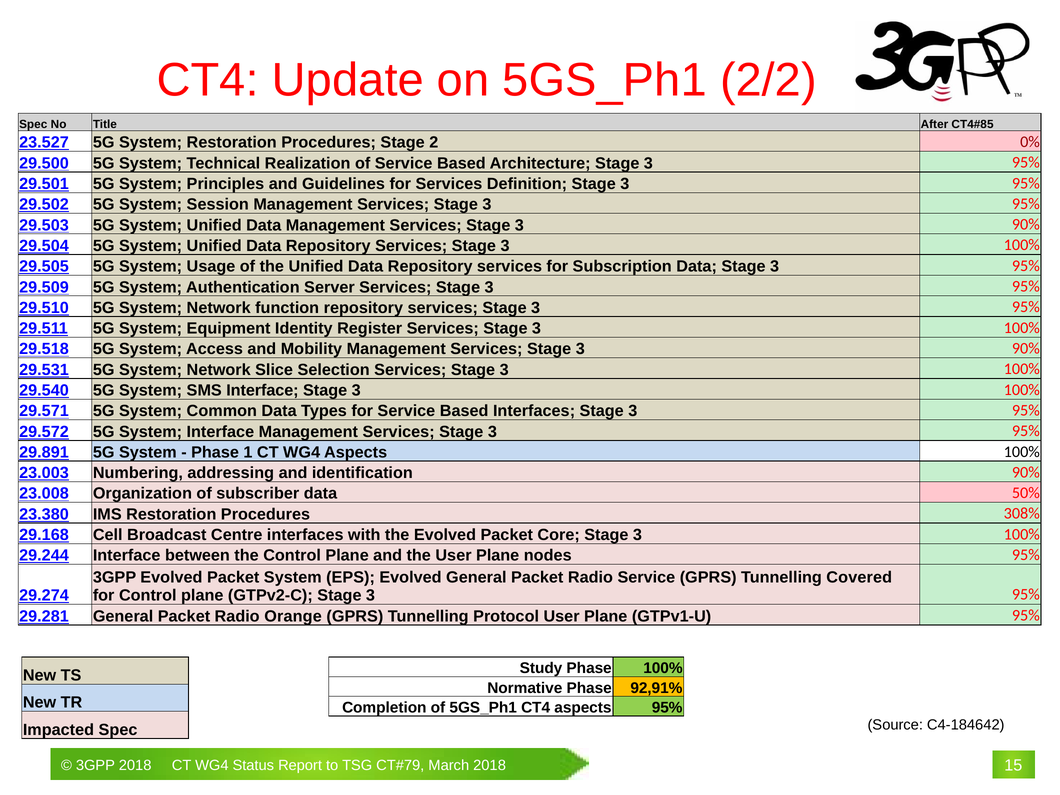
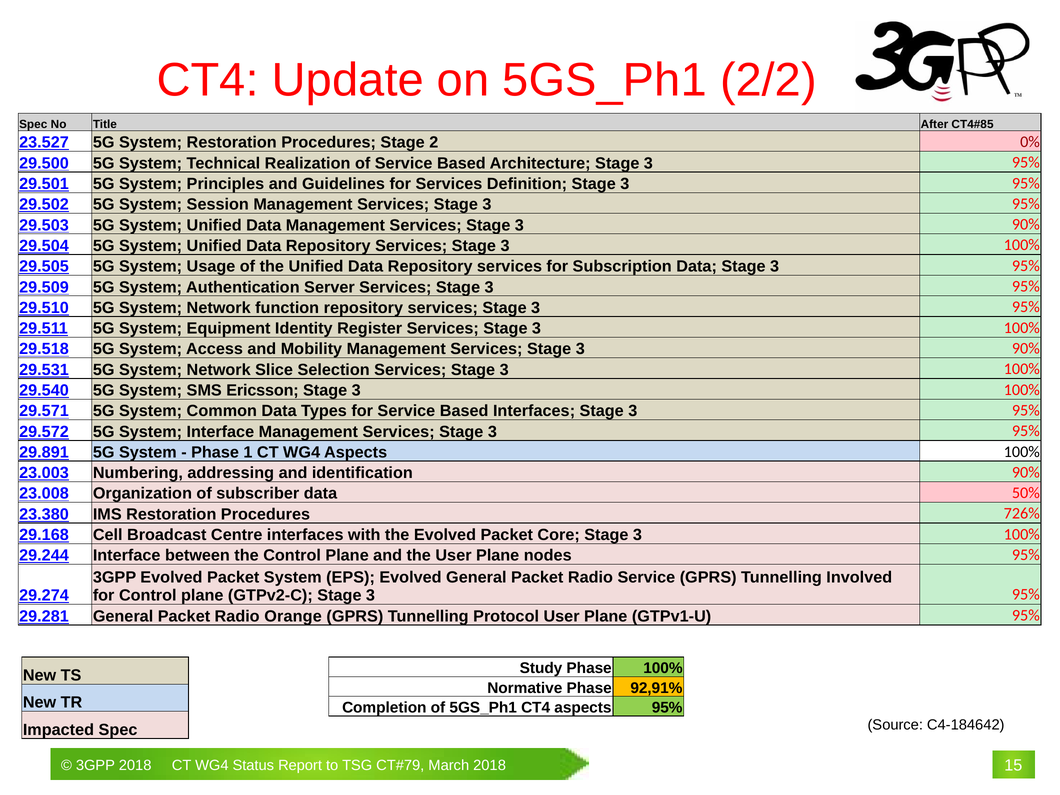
SMS Interface: Interface -> Ericsson (263, 390)
308%: 308% -> 726% (1022, 514)
Covered: Covered -> Involved (859, 578)
